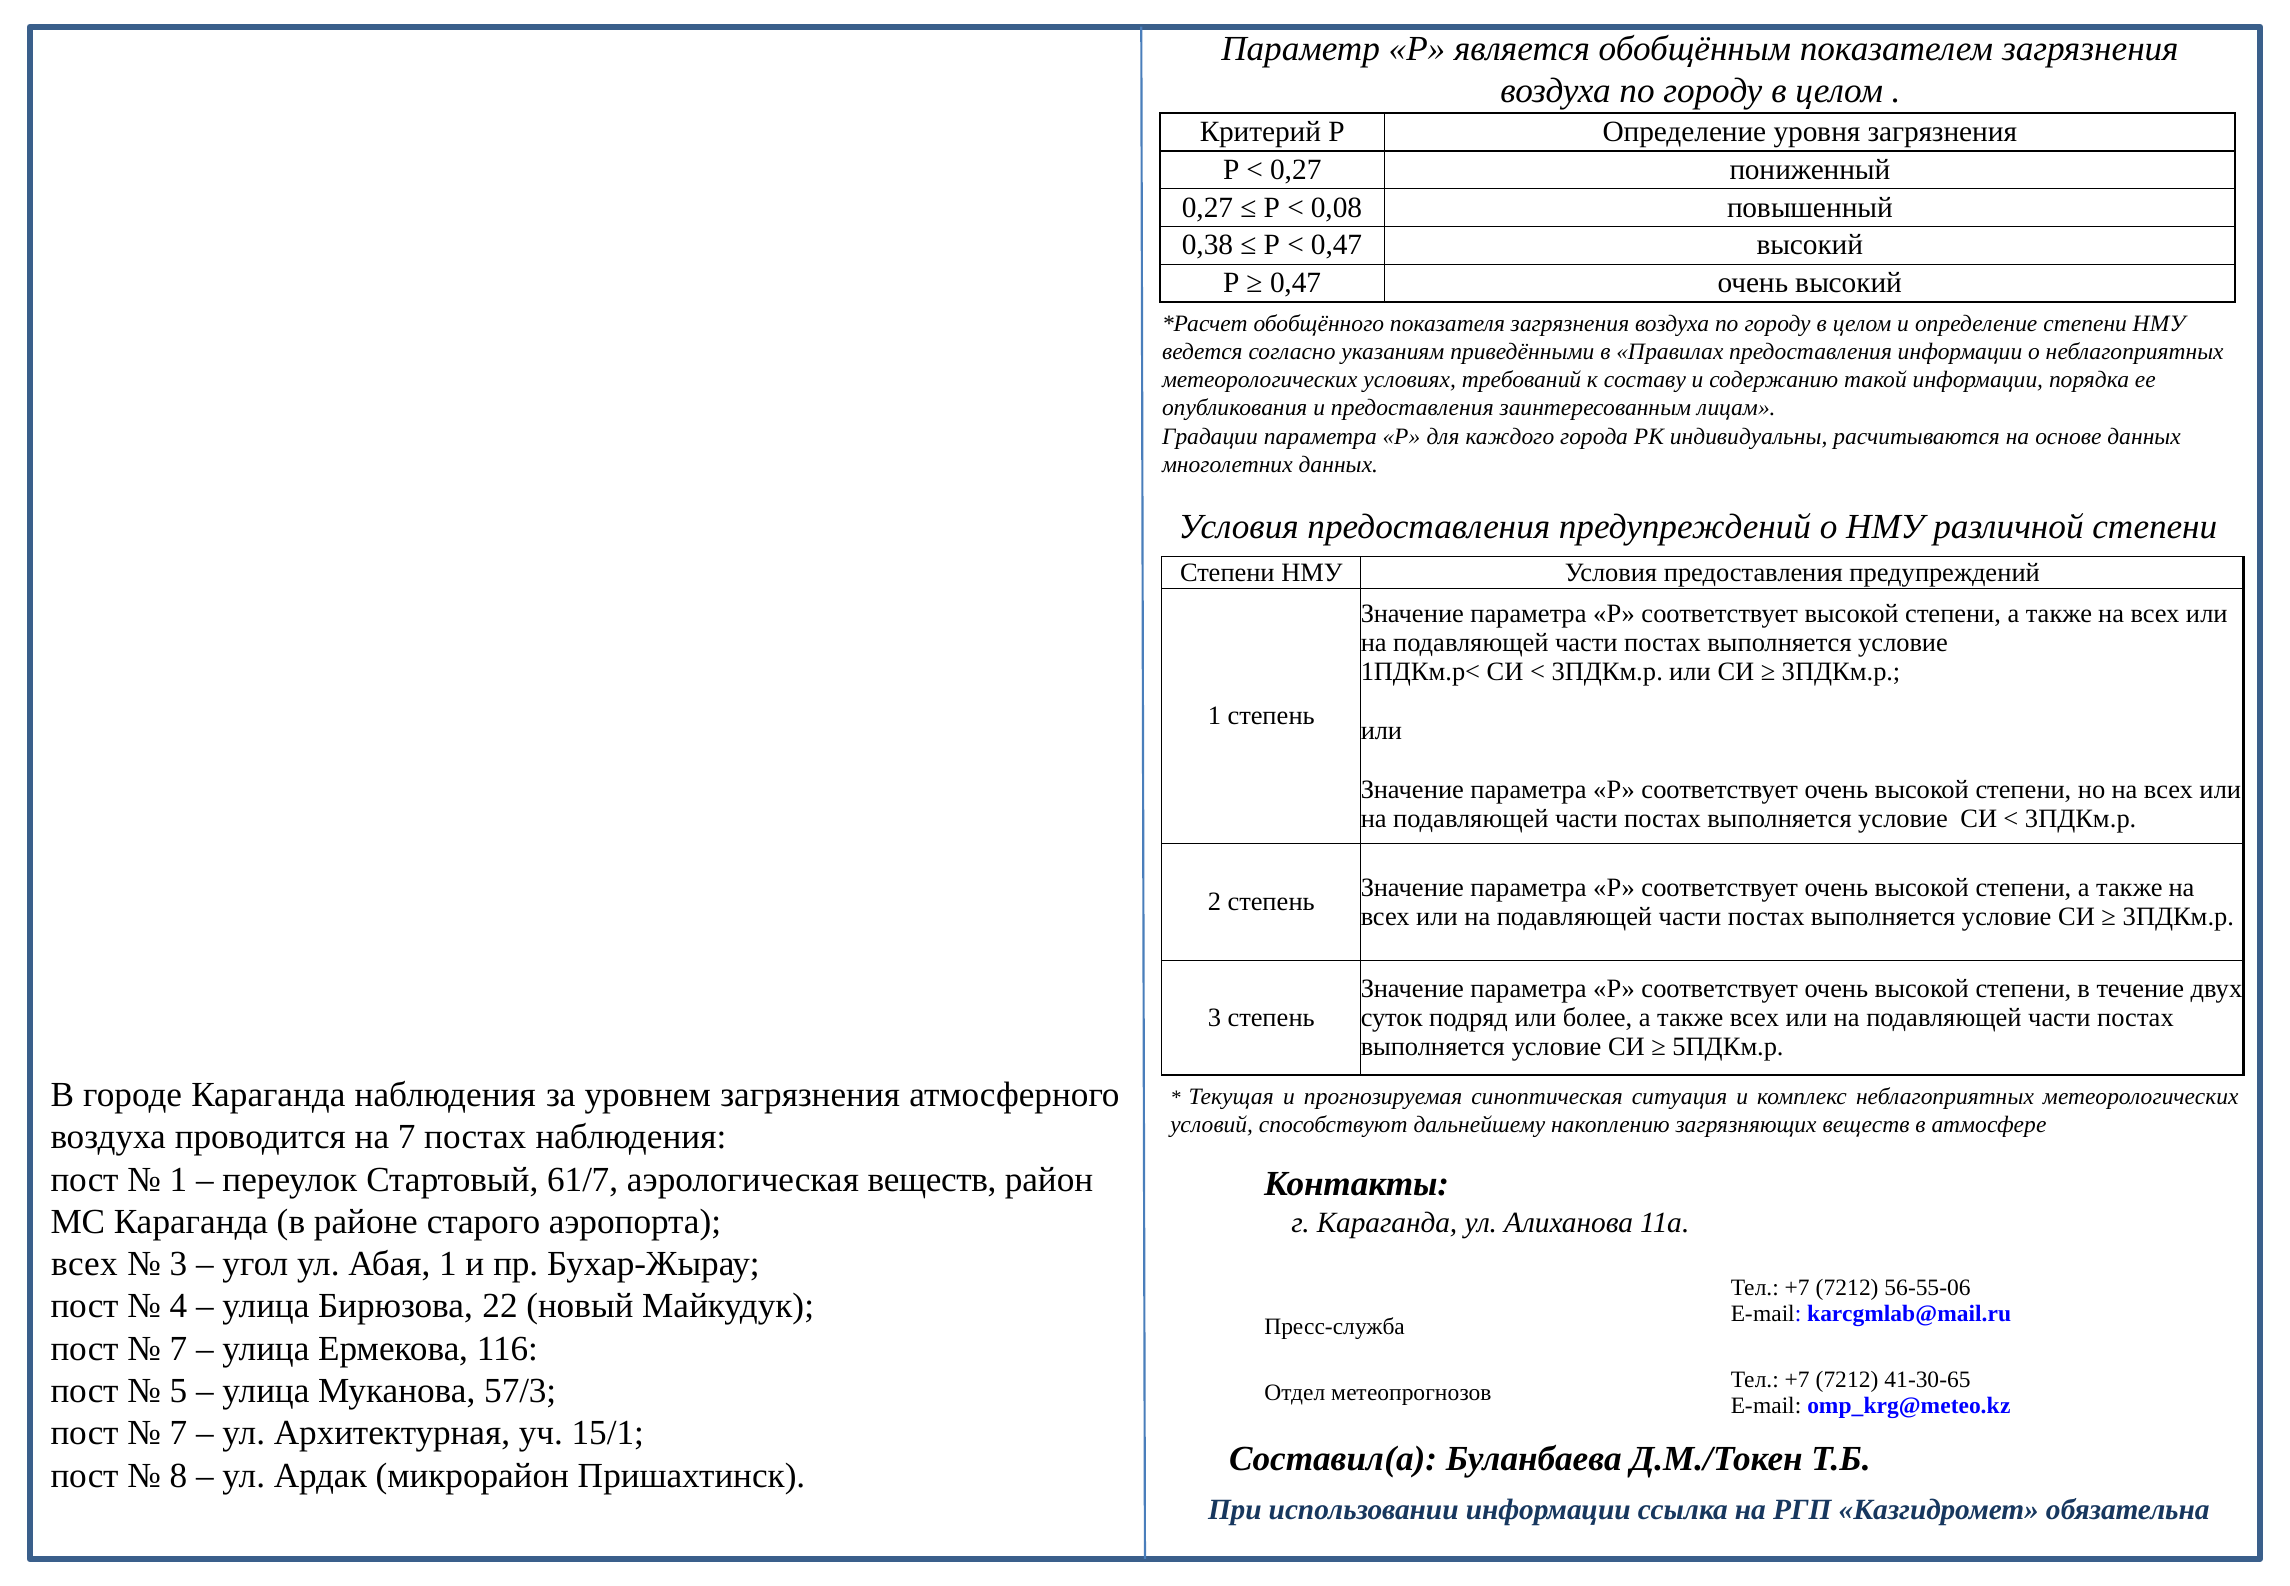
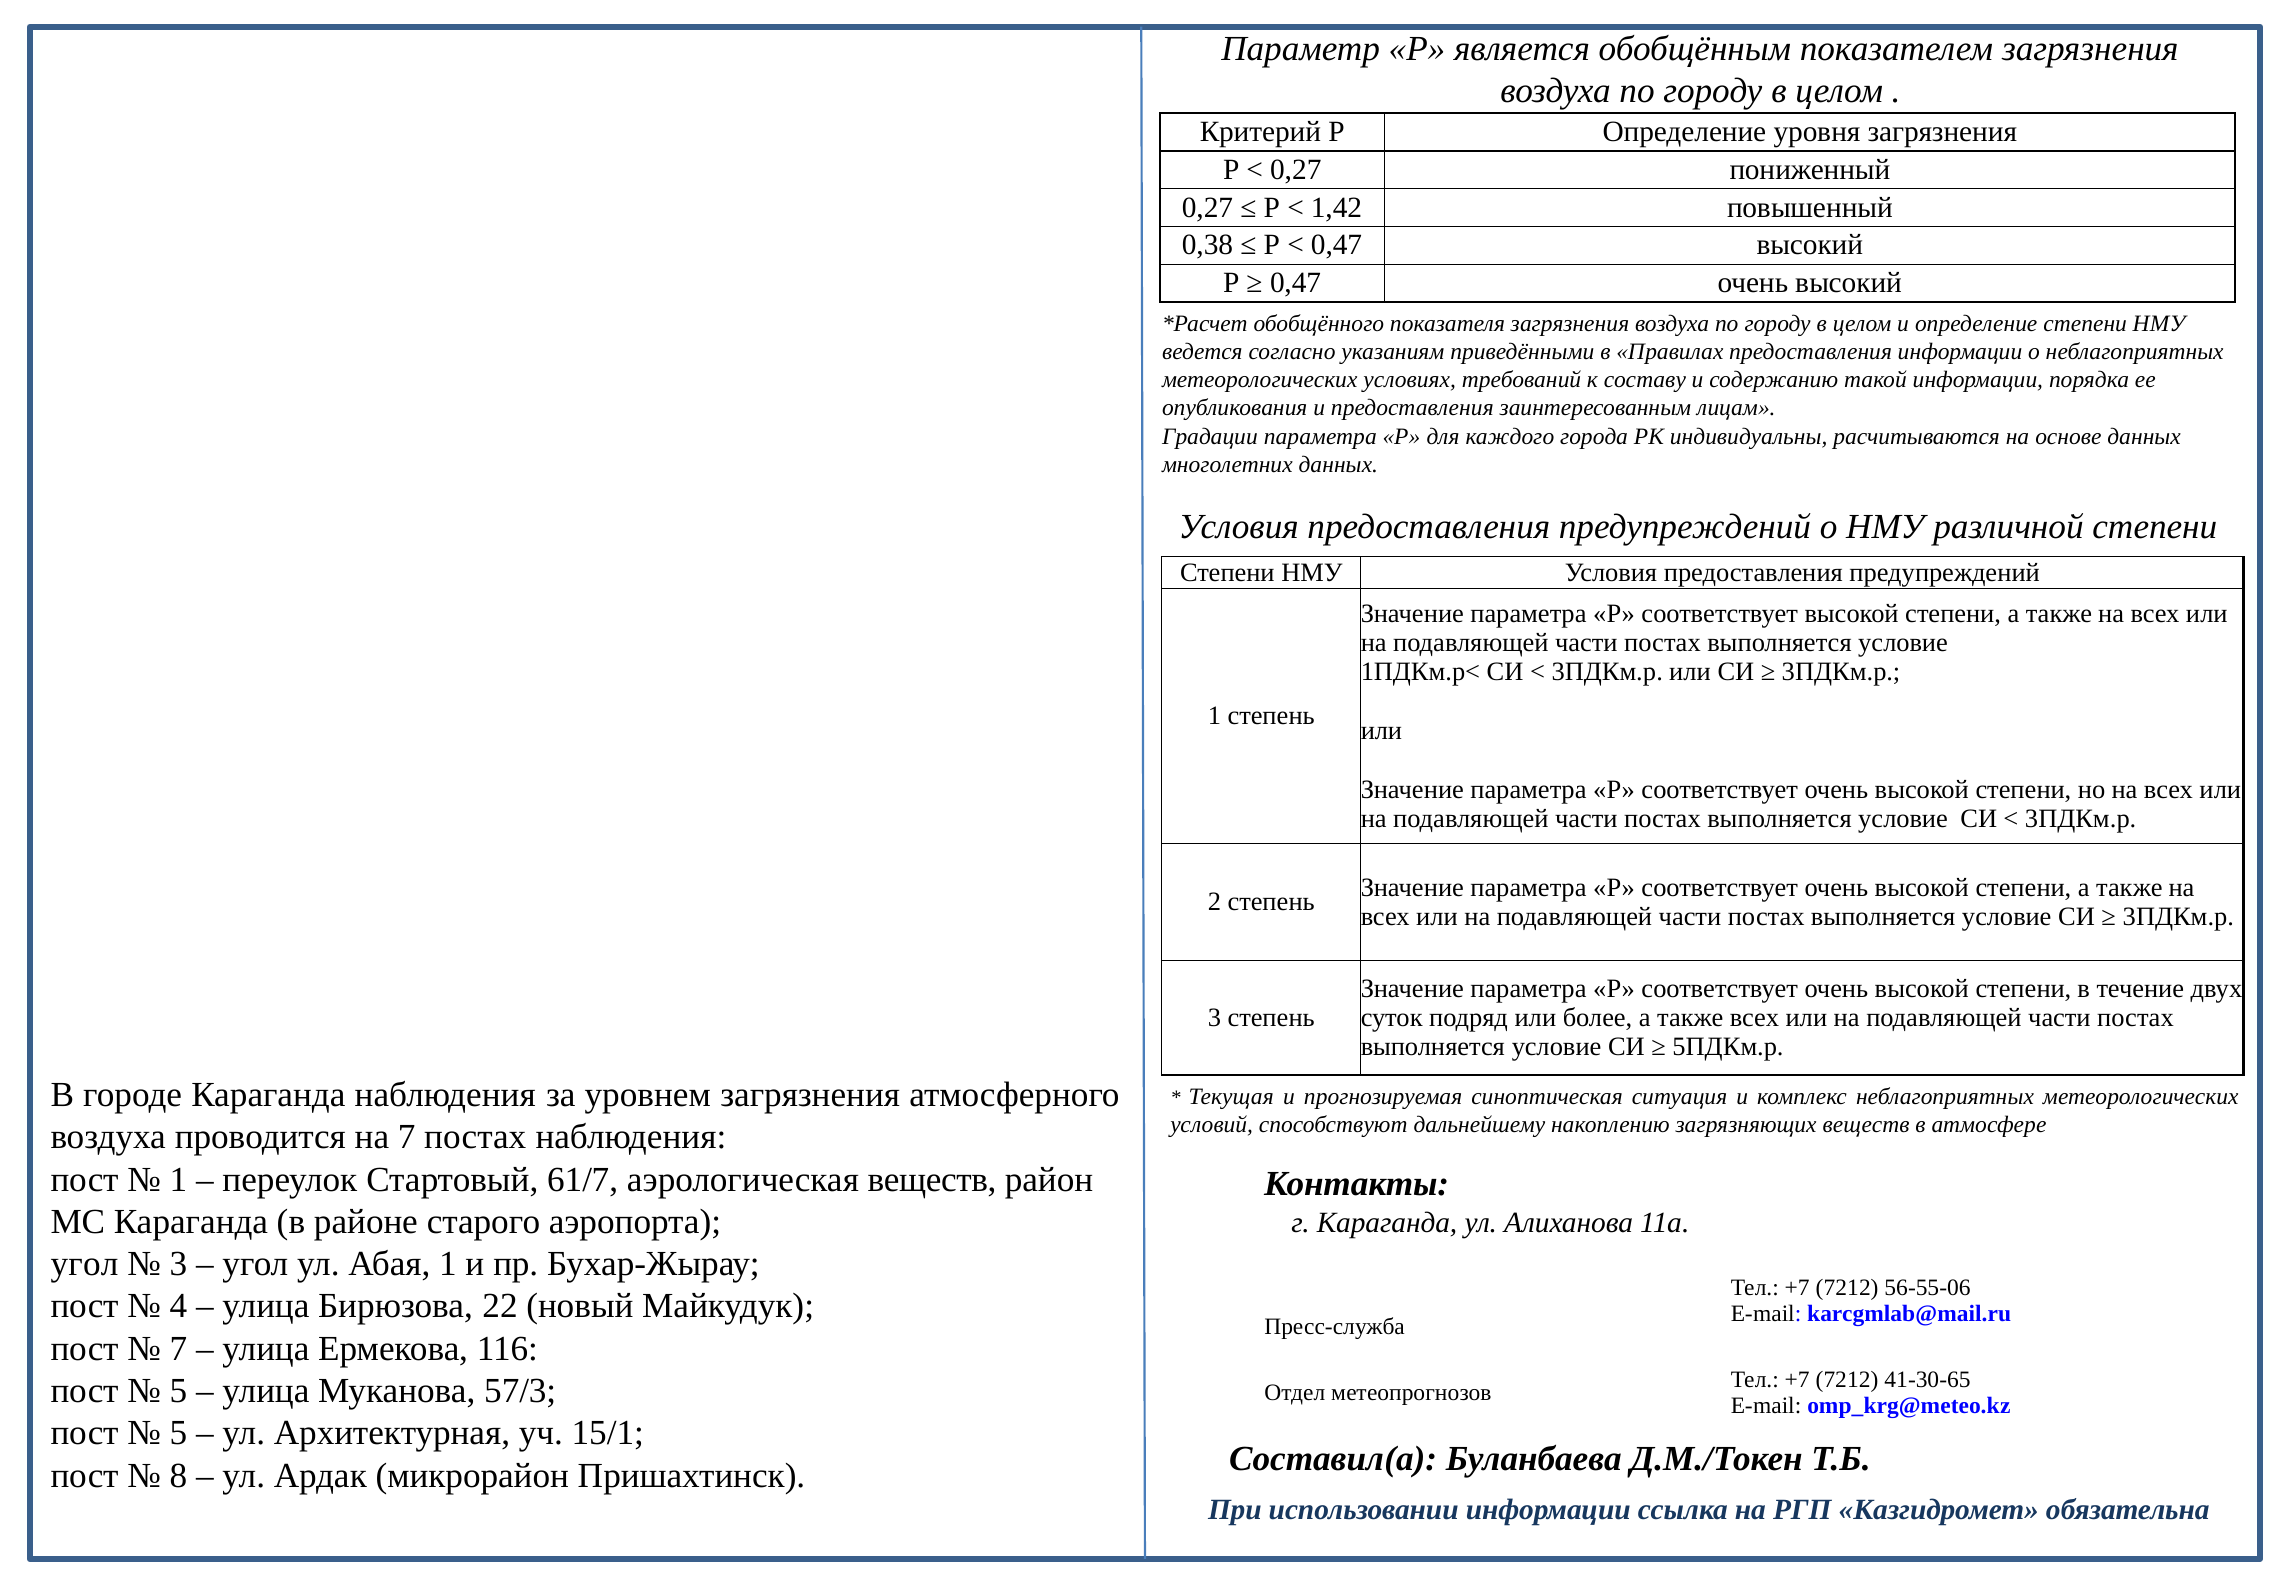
0,08: 0,08 -> 1,42 (1336, 207)
всех: всех -> угол (84, 1263)
7: 7 -> 5 (179, 1433)
